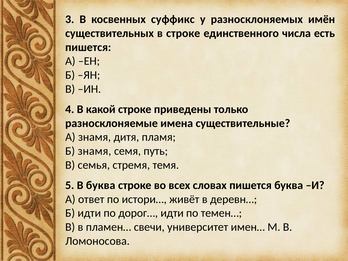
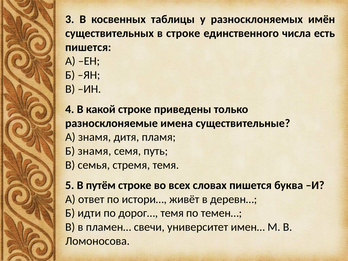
суффикс: суффикс -> таблицы (173, 19)
В буква: буква -> путём (101, 185)
дорог… идти: идти -> темя (172, 213)
